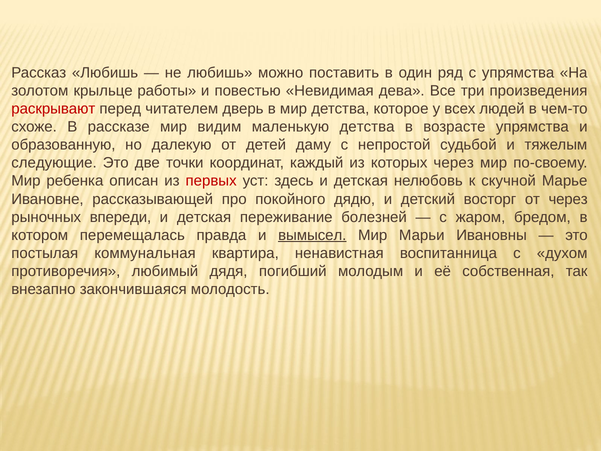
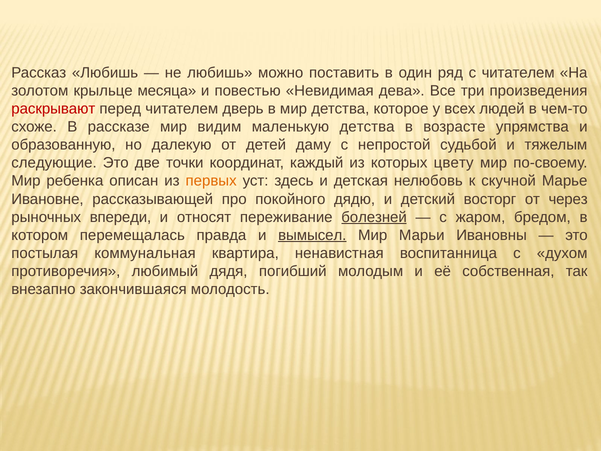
с упрямства: упрямства -> читателем (518, 73)
работы: работы -> месяца (167, 91)
которых через: через -> цвету (454, 163)
первых colour: red -> orange (211, 181)
детская: детская -> относят (204, 217)
болезней underline: none -> present (374, 217)
